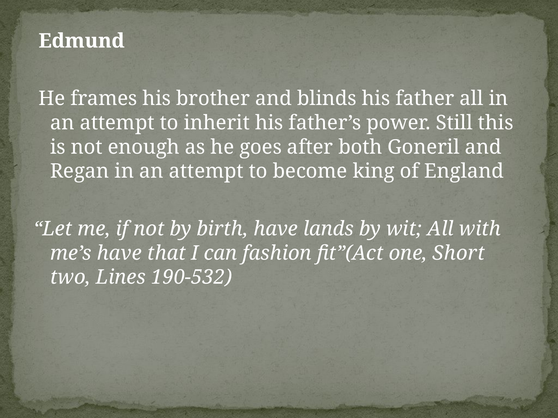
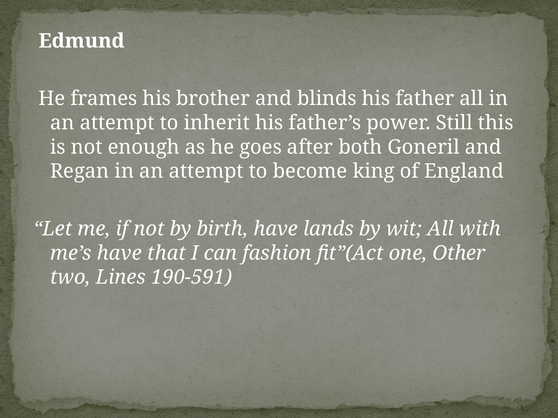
Short: Short -> Other (459, 253)
190-532: 190-532 -> 190-591 (192, 278)
